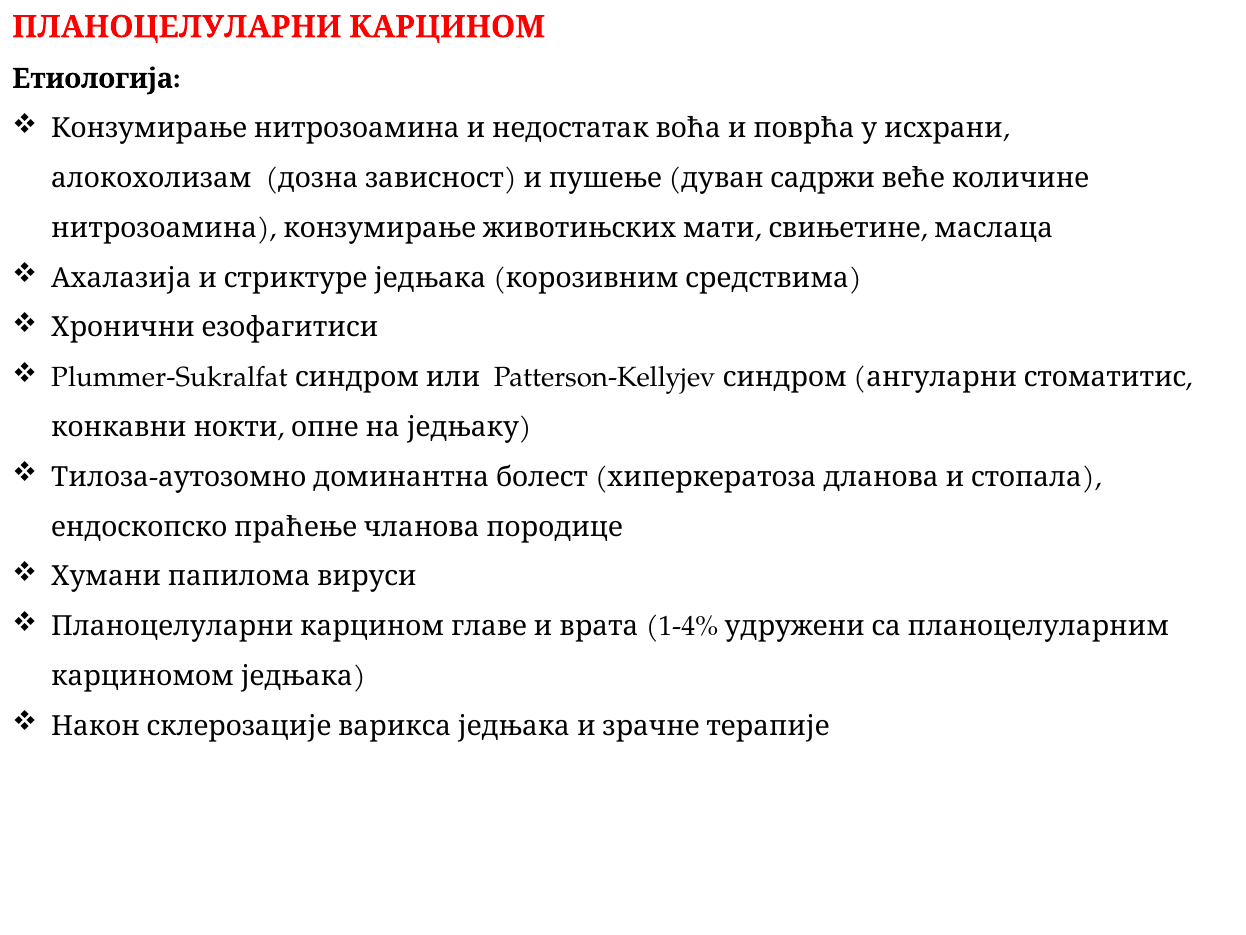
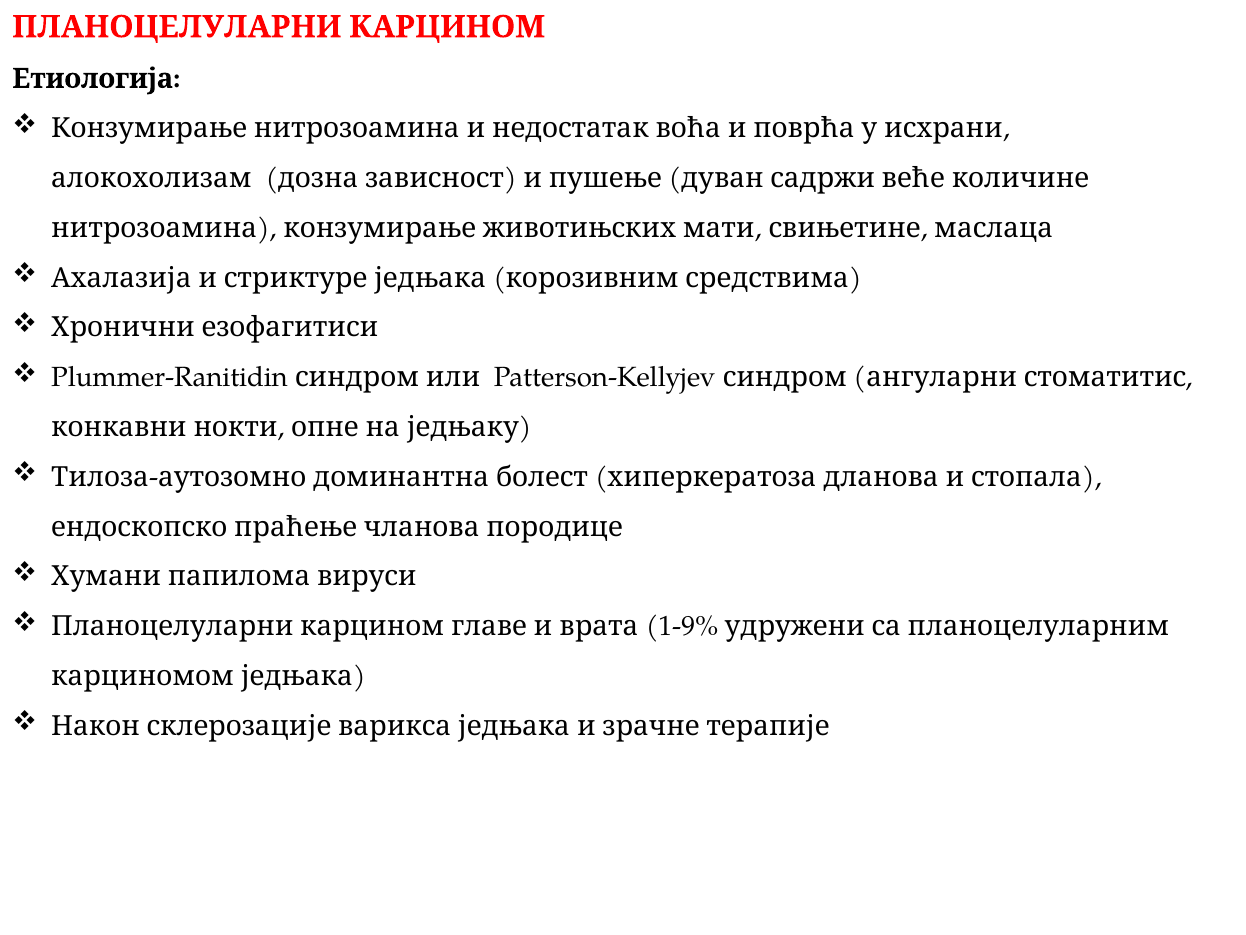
Plummer-Sukralfat: Plummer-Sukralfat -> Plummer-Ranitidin (170, 377)
1-4%: 1-4% -> 1-9% (682, 626)
